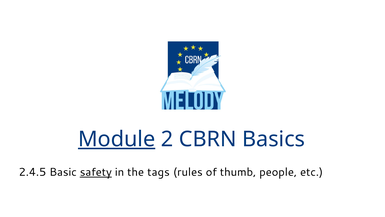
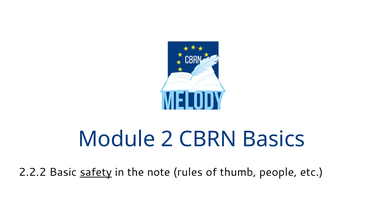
Module underline: present -> none (117, 139)
2.4.5: 2.4.5 -> 2.2.2 (32, 172)
tags: tags -> note (159, 172)
